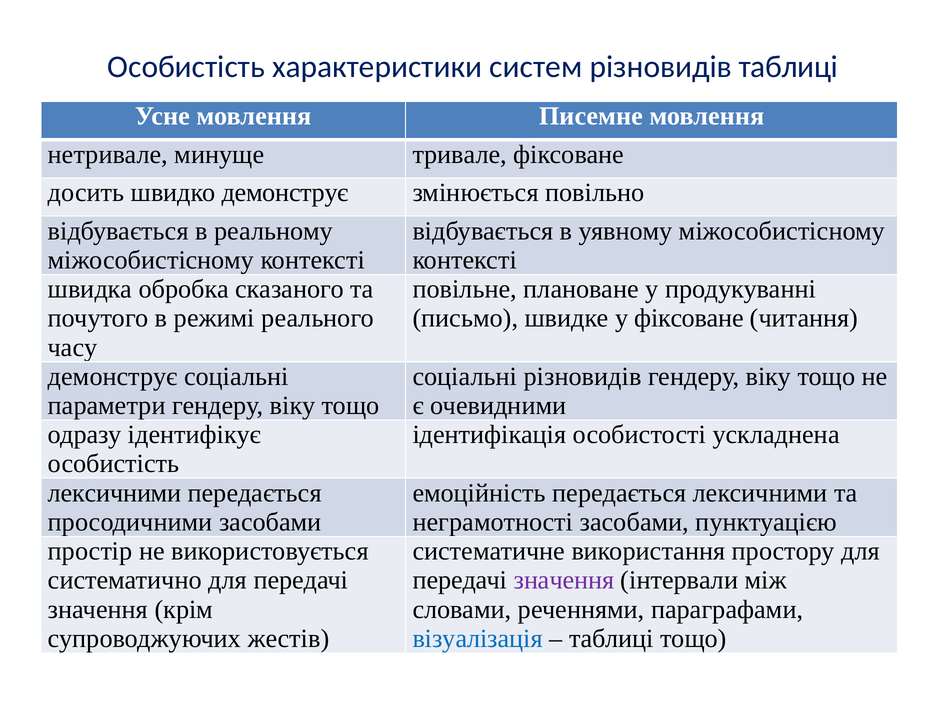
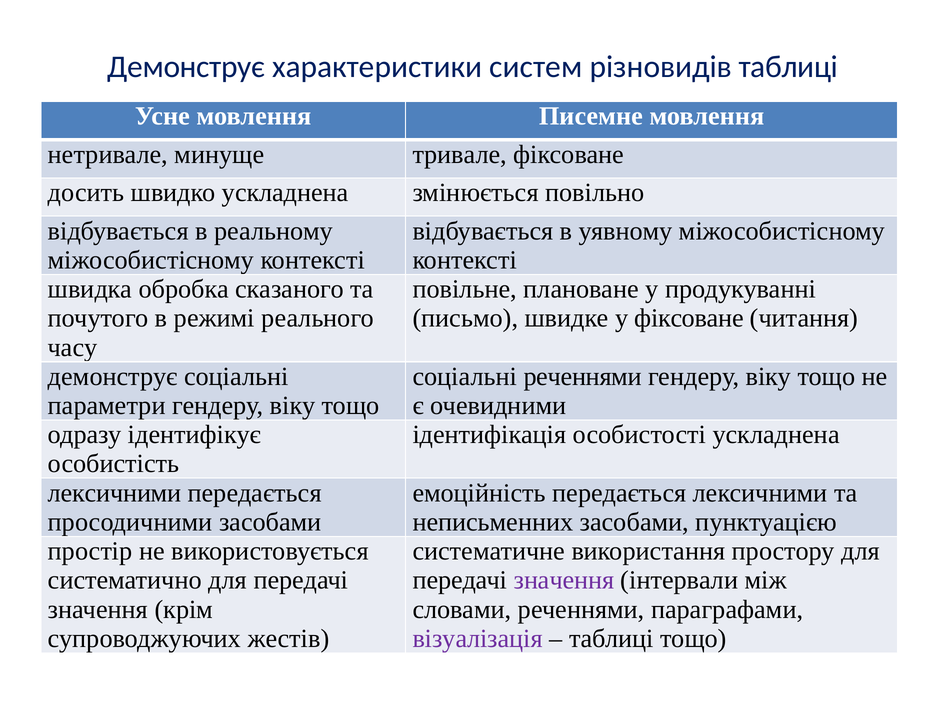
Особистість: Особистість -> Демонструє (186, 67)
швидко демонструє: демонструє -> ускладнена (285, 193)
соціальні різновидів: різновидів -> реченнями (583, 377)
неграмотності: неграмотності -> неписьменних (493, 523)
візуалізація colour: blue -> purple (478, 639)
